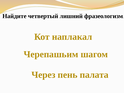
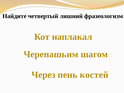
палата: палата -> костей (94, 75)
